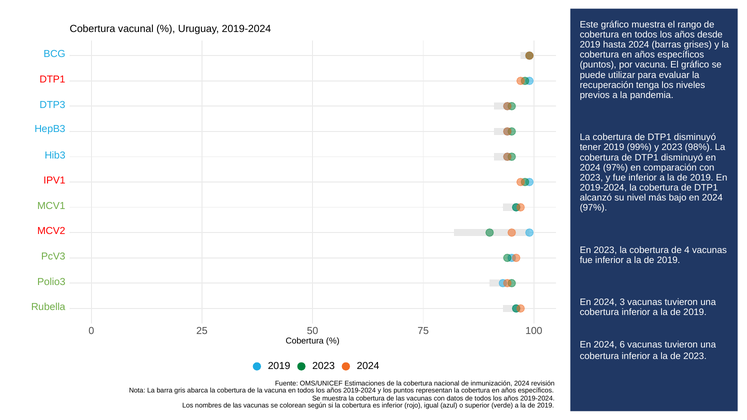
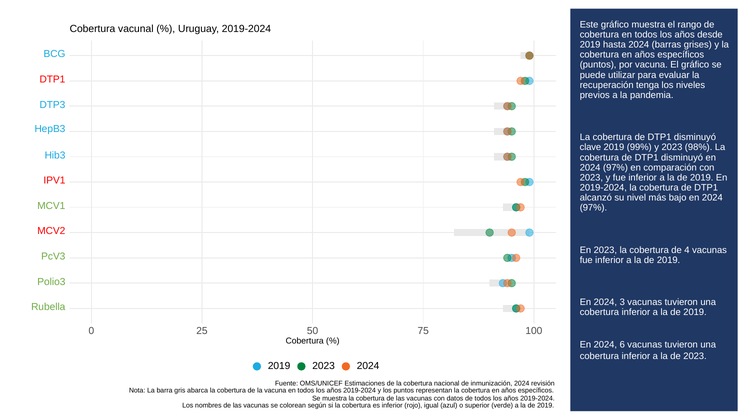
tener: tener -> clave (590, 147)
